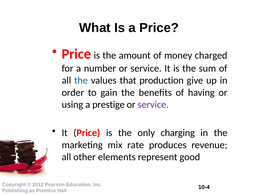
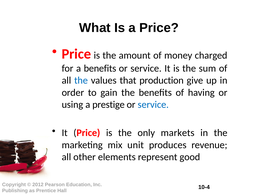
a number: number -> benefits (100, 68)
service colour: purple -> blue (153, 104)
charging: charging -> markets (178, 132)
rate: rate -> unit (136, 145)
